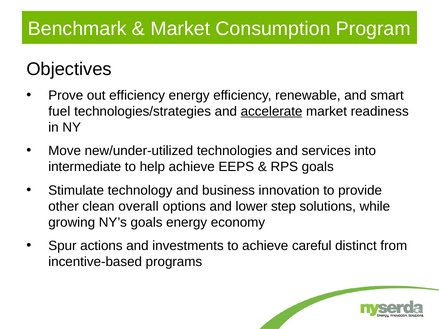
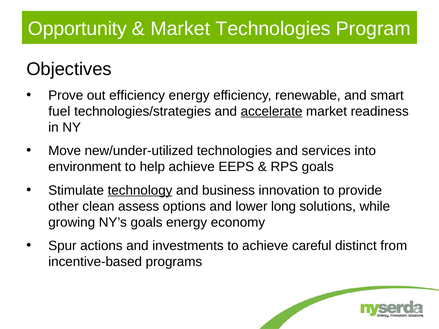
Benchmark: Benchmark -> Opportunity (77, 29)
Market Consumption: Consumption -> Technologies (273, 29)
intermediate: intermediate -> environment (85, 167)
technology underline: none -> present (140, 190)
overall: overall -> assess (139, 206)
step: step -> long (284, 206)
